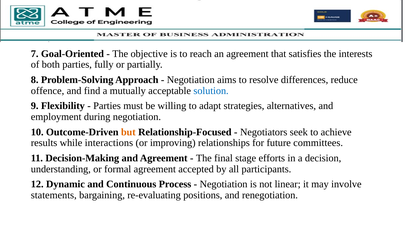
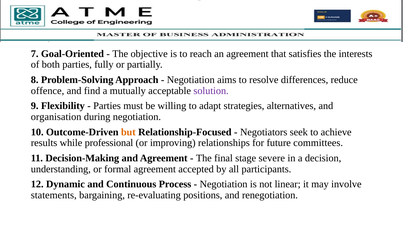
solution colour: blue -> purple (211, 91)
employment: employment -> organisation (56, 117)
interactions: interactions -> professional (109, 143)
efforts: efforts -> severe (272, 158)
